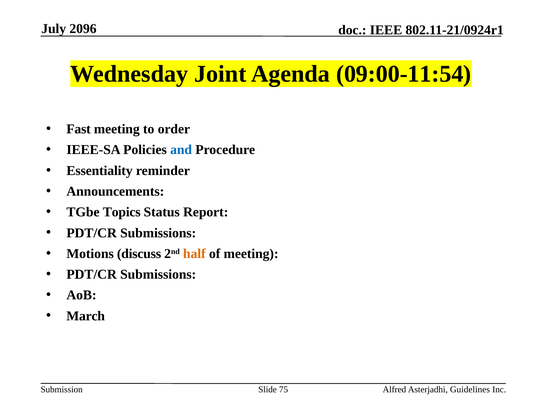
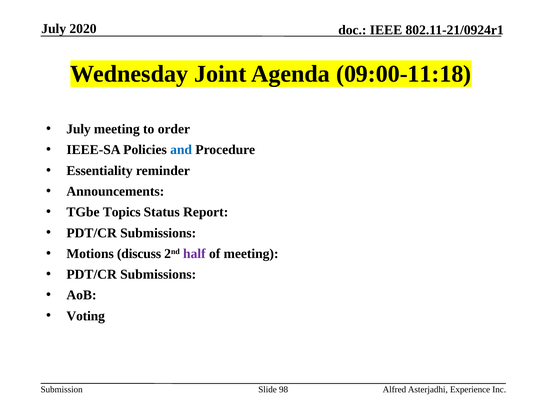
2096: 2096 -> 2020 (83, 29)
09:00-11:54: 09:00-11:54 -> 09:00-11:18 (404, 74)
Fast: Fast -> July (79, 129)
half colour: orange -> purple (194, 254)
March: March -> Voting (86, 316)
75: 75 -> 98 (284, 390)
Guidelines: Guidelines -> Experience (470, 390)
